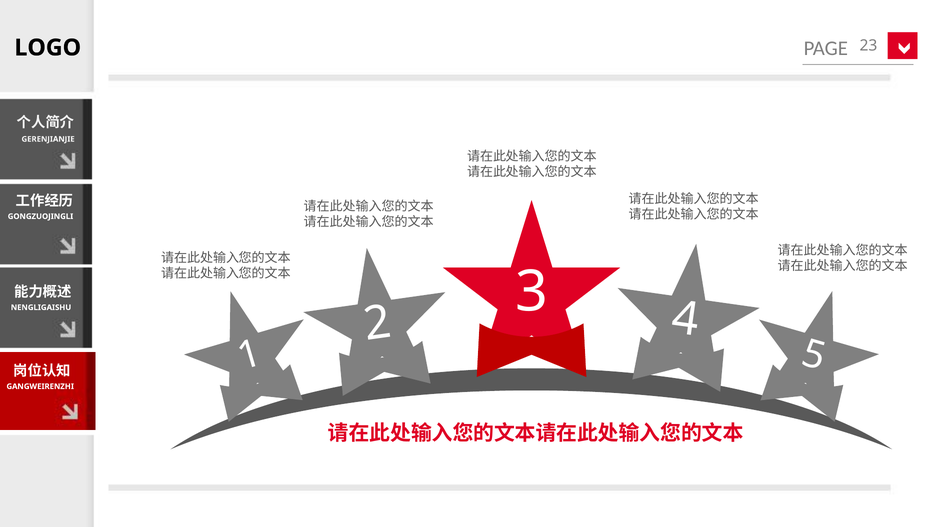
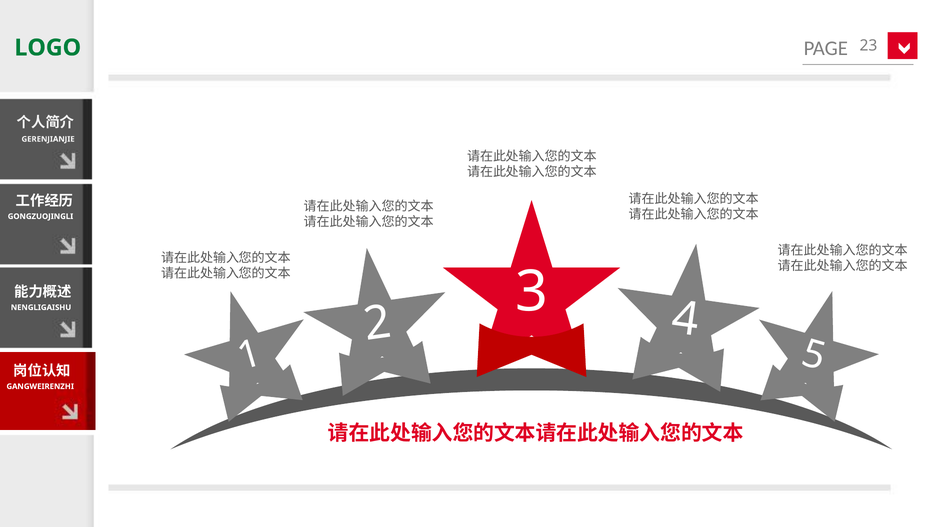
LOGO colour: black -> green (48, 48)
